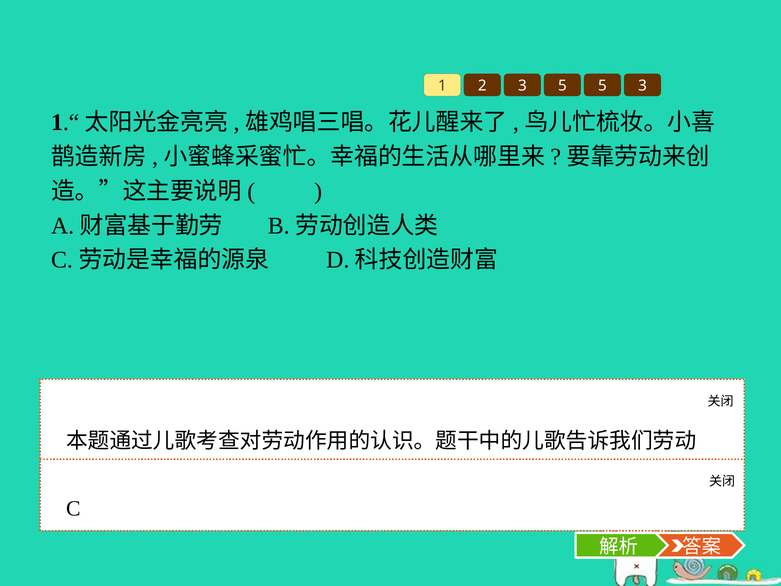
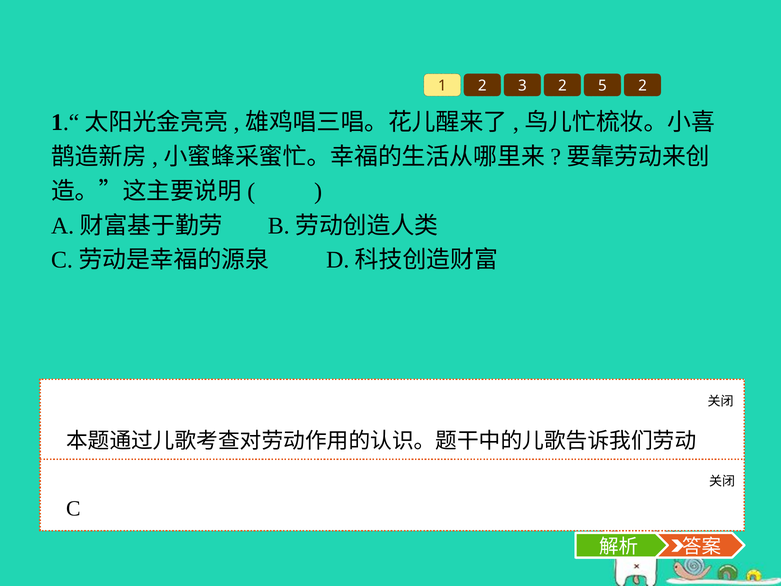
3 5: 5 -> 2 (562, 86)
5 3: 3 -> 2 (642, 86)
